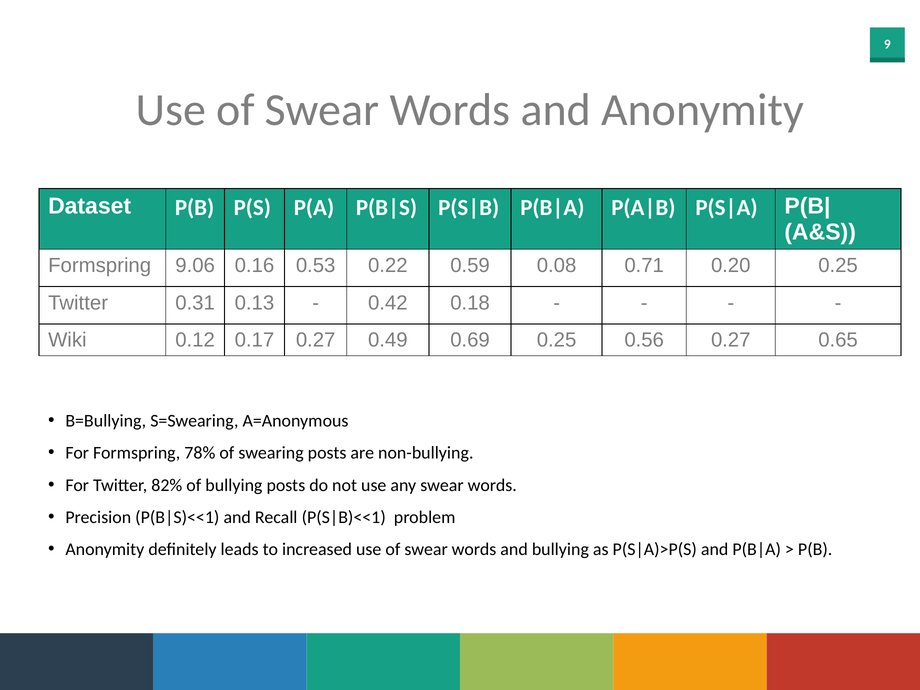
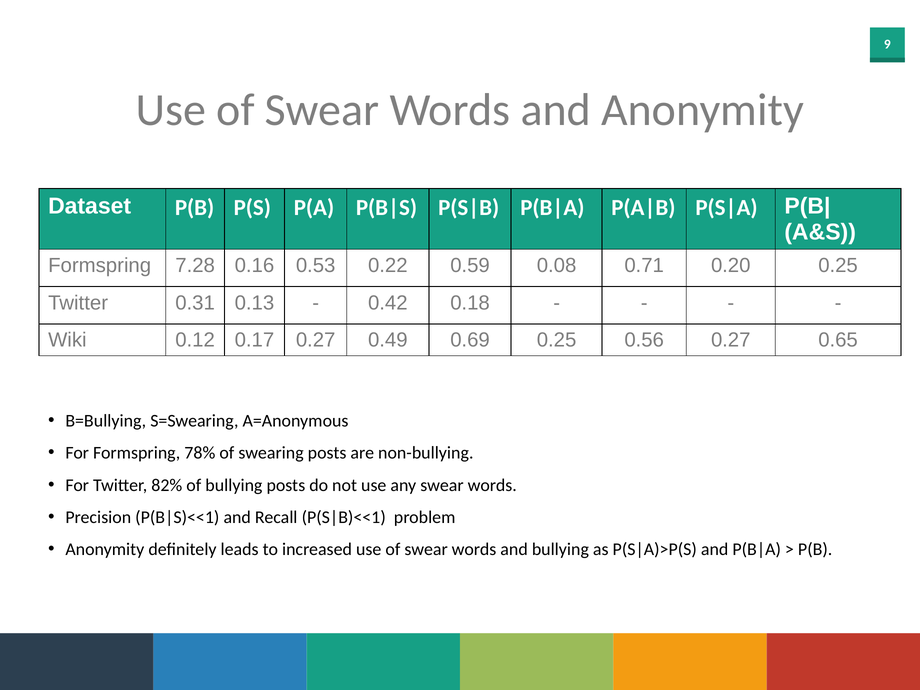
9.06: 9.06 -> 7.28 (195, 266)
